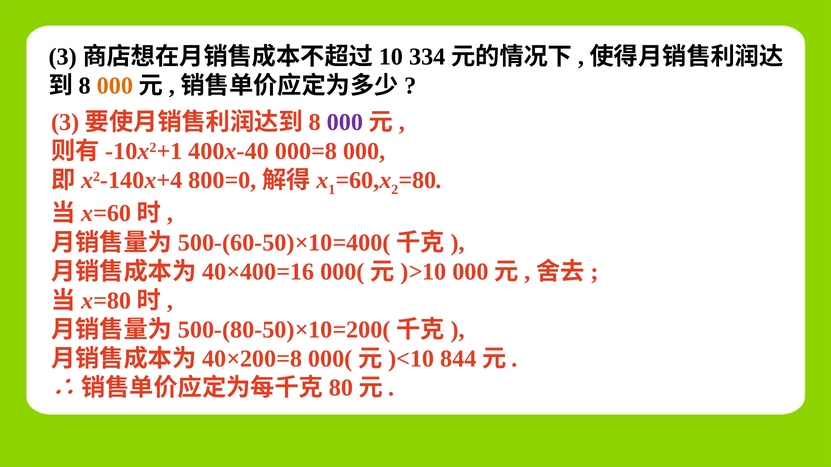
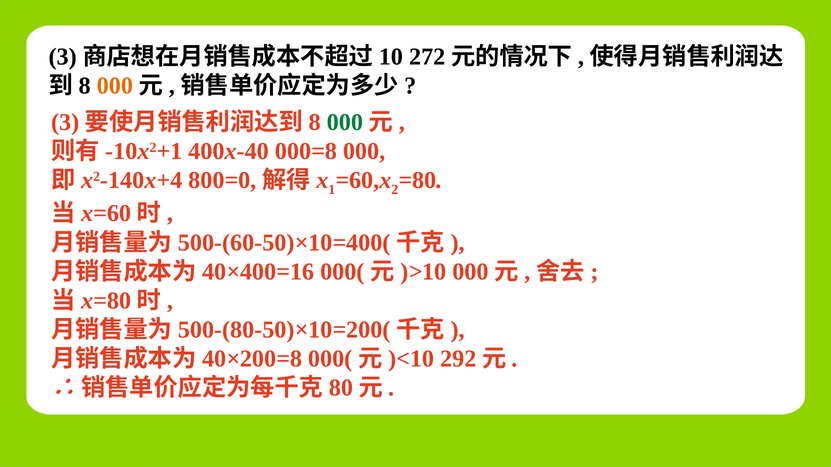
334: 334 -> 272 (427, 57)
000 colour: purple -> green (345, 122)
844: 844 -> 292 (458, 359)
